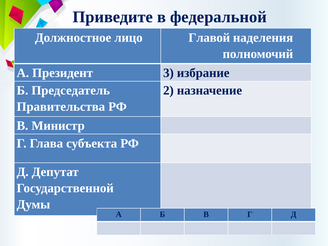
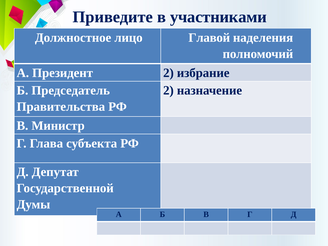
федеральной: федеральной -> участниками (218, 17)
Президент 3: 3 -> 2 (168, 73)
